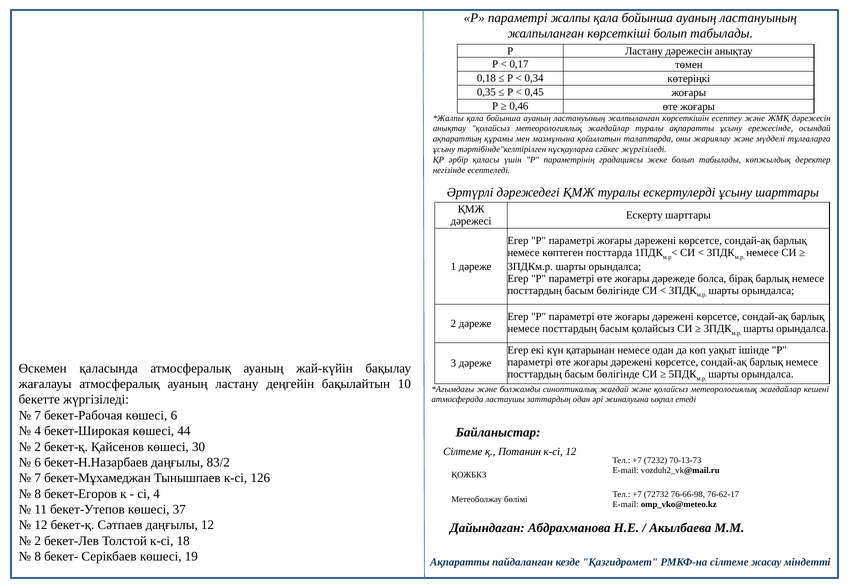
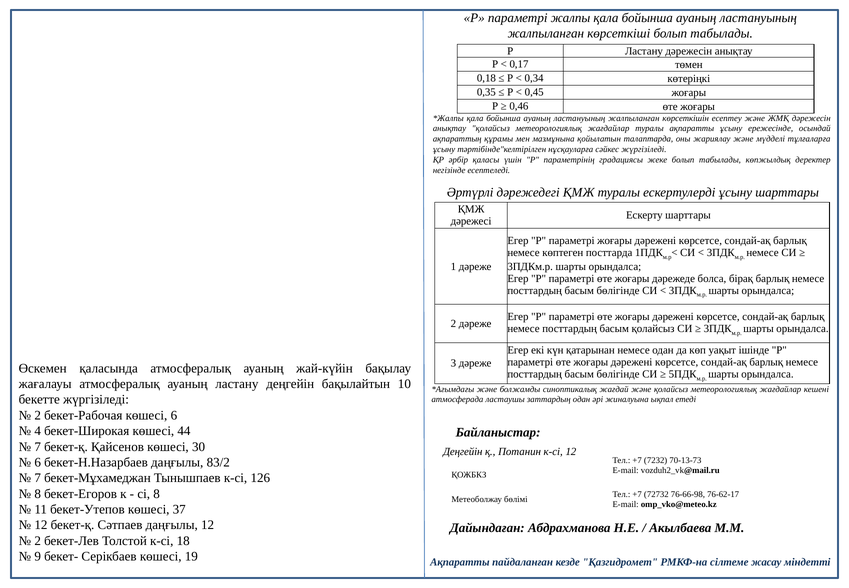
7: 7 -> 2 (38, 415)
2: 2 -> 7 (38, 447)
Сілтеме: Сілтеме -> Деңгейін (463, 452)
сі 4: 4 -> 8 (157, 494)
8: 8 -> 9 (38, 556)
